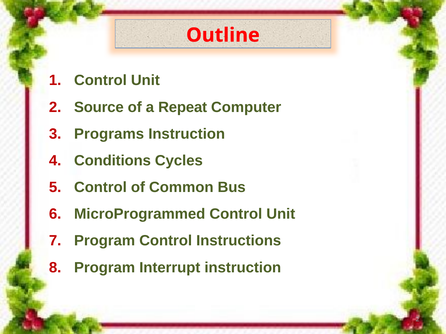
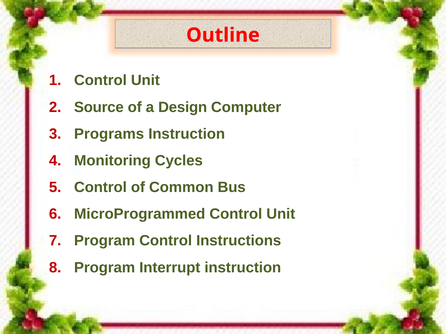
Repeat: Repeat -> Design (183, 107)
Conditions: Conditions -> Monitoring (112, 161)
